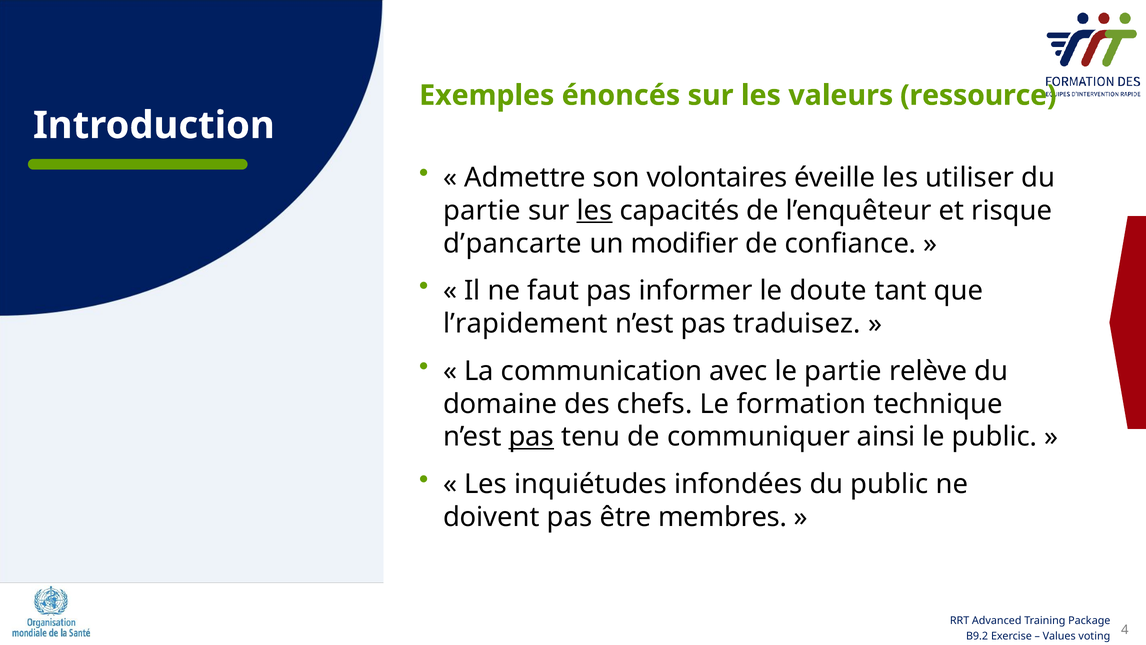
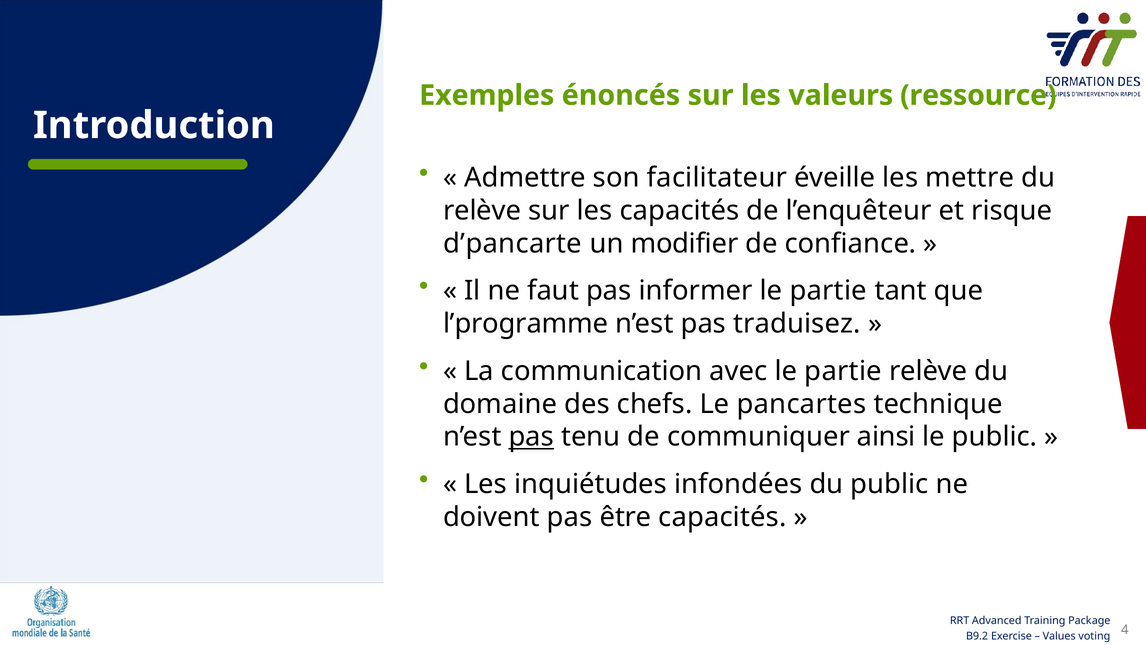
volontaires: volontaires -> facilitateur (717, 178)
utiliser: utiliser -> mettre (970, 178)
partie: partie -> relève (482, 210)
les underline: present -> none (595, 210)
informer le doute: doute -> partie (828, 291)
l’rapidement: l’rapidement -> l’programme (526, 324)
formation: formation -> pancartes (801, 404)
être membres: membres -> capacités (722, 517)
